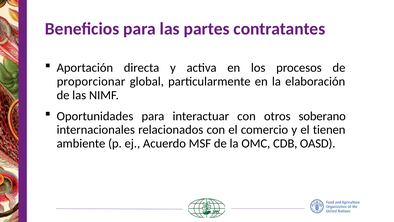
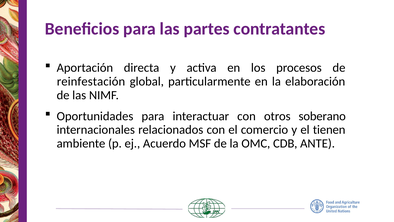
proporcionar: proporcionar -> reinfestación (91, 81)
OASD: OASD -> ANTE (318, 143)
